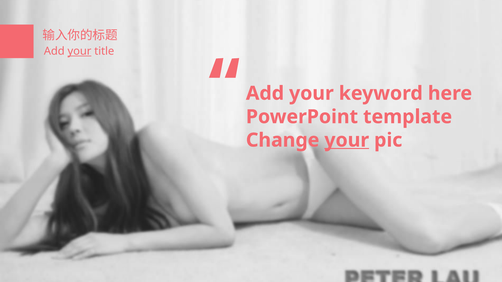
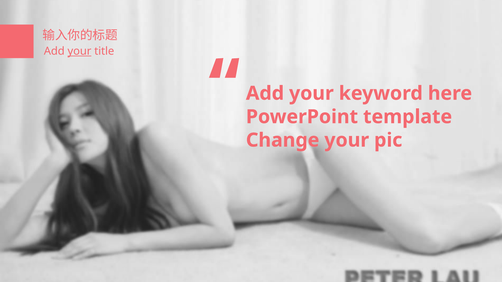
your underline: present -> none (347, 140)
